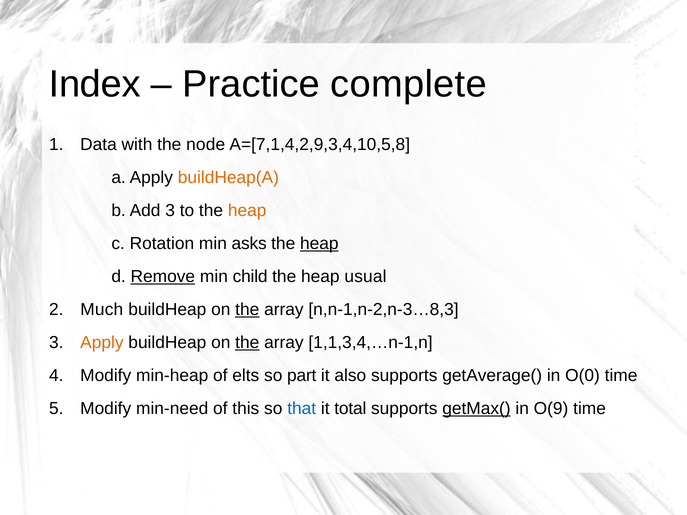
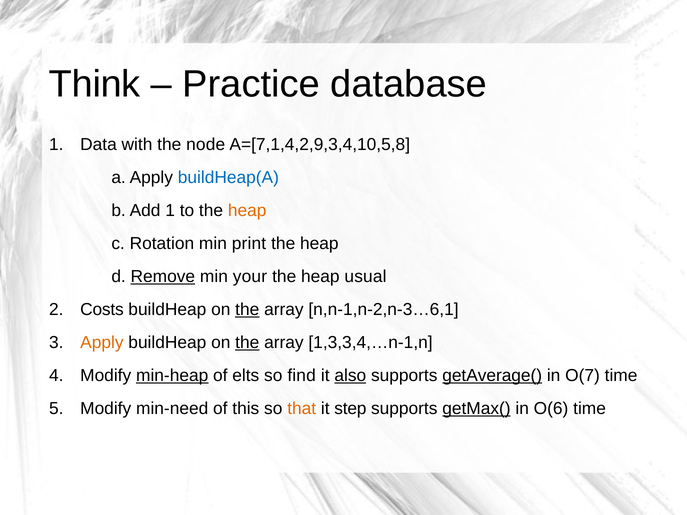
Index: Index -> Think (95, 84)
complete: complete -> database (409, 84)
buildHeap(A colour: orange -> blue (228, 177)
Add 3: 3 -> 1 (170, 210)
asks: asks -> print (249, 243)
heap underline: present -> none (319, 243)
child: child -> your (250, 277)
Much: Much -> Costs (102, 310)
n,n-1,n-2,n-3…8,3: n,n-1,n-2,n-3…8,3 -> n,n-1,n-2,n-3…6,1 (384, 310)
1,1,3,4,…n-1,n: 1,1,3,4,…n-1,n -> 1,3,3,4,…n-1,n (371, 343)
min-heap underline: none -> present (172, 376)
part: part -> find (302, 376)
also underline: none -> present (350, 376)
getAverage( underline: none -> present (492, 376)
O(0: O(0 -> O(7 (583, 376)
that colour: blue -> orange (302, 409)
total: total -> step (350, 409)
O(9: O(9 -> O(6 (551, 409)
